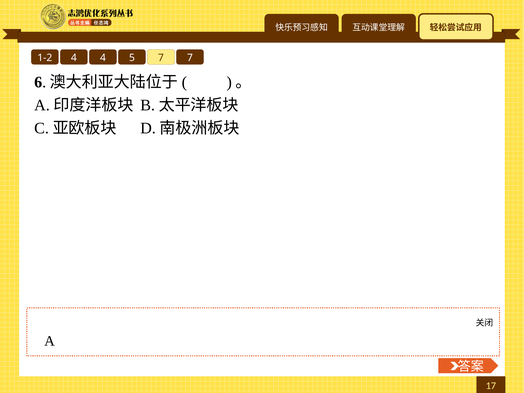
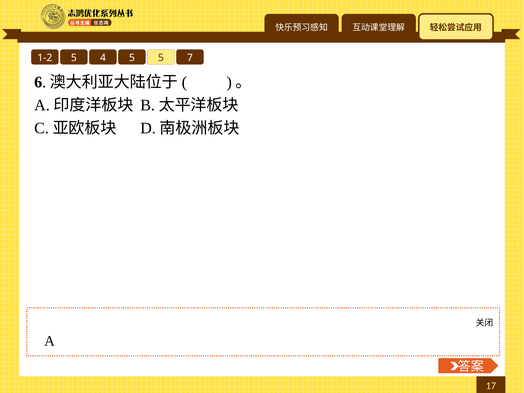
1-2 4: 4 -> 5 (74, 58)
5 7: 7 -> 5 (161, 58)
